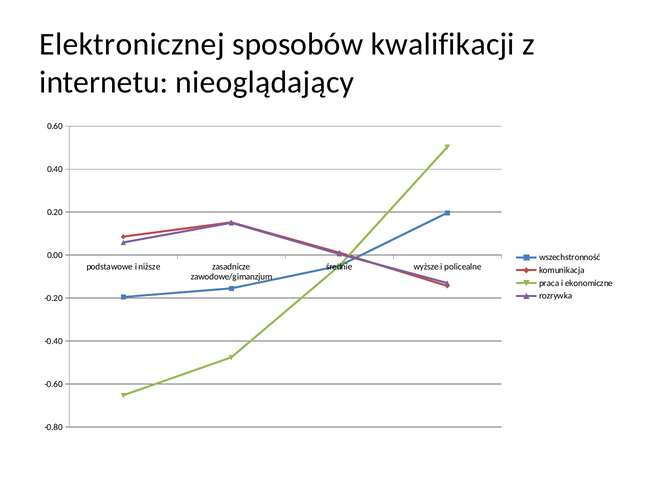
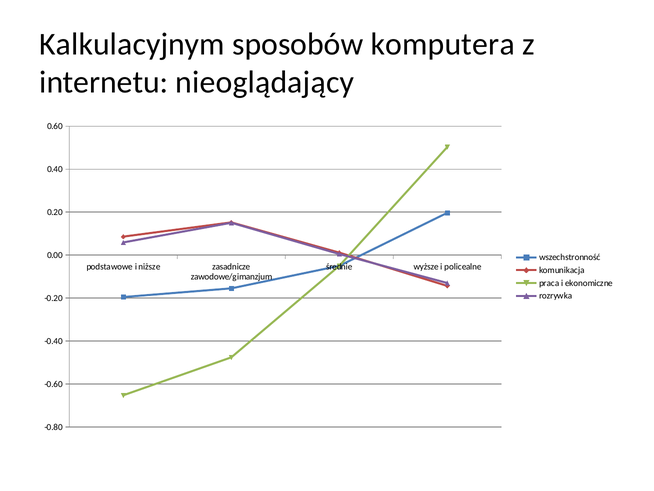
Elektronicznej: Elektronicznej -> Kalkulacyjnym (132, 44)
kwalifikacji: kwalifikacji -> komputera (443, 44)
